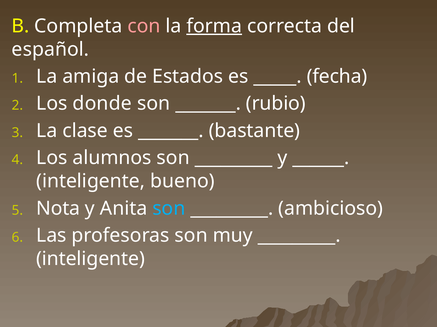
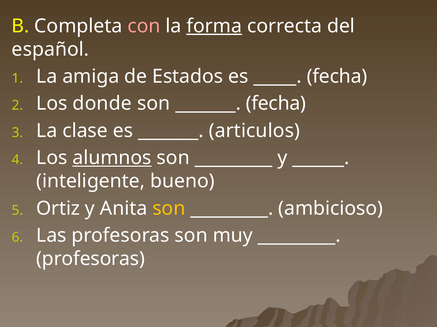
rubio: rubio -> fecha (276, 104)
bastante: bastante -> articulos (254, 131)
alumnos underline: none -> present (112, 158)
Nota: Nota -> Ortiz (58, 209)
son colour: light blue -> yellow (169, 209)
inteligente: inteligente -> profesoras (91, 259)
